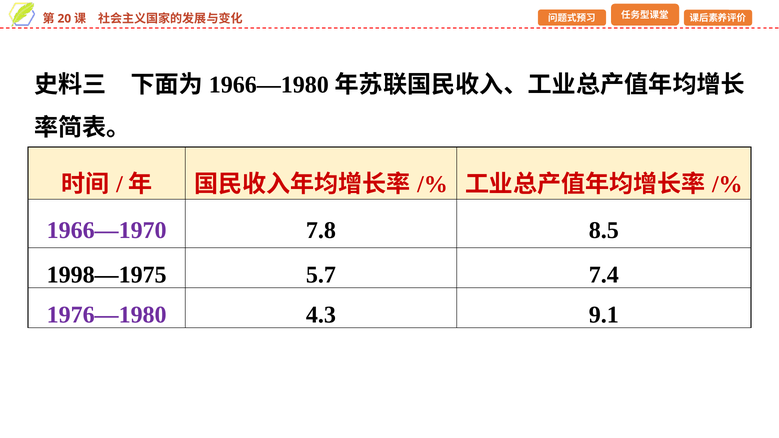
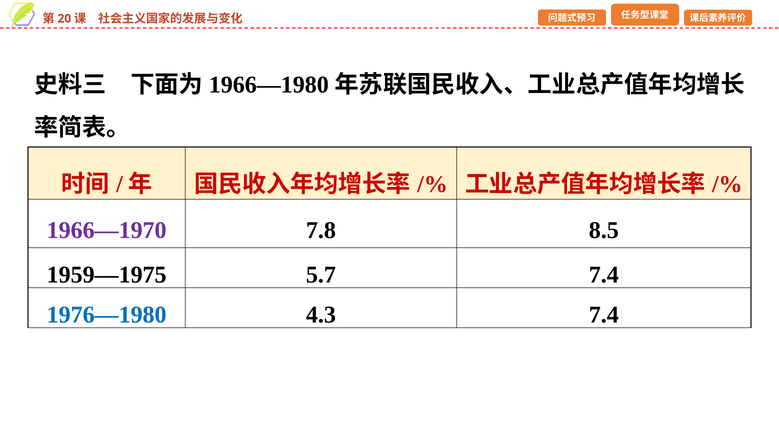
1998—1975: 1998—1975 -> 1959—1975 (107, 275)
1976—1980 colour: purple -> blue (107, 315)
4.3 9.1: 9.1 -> 7.4 (604, 315)
